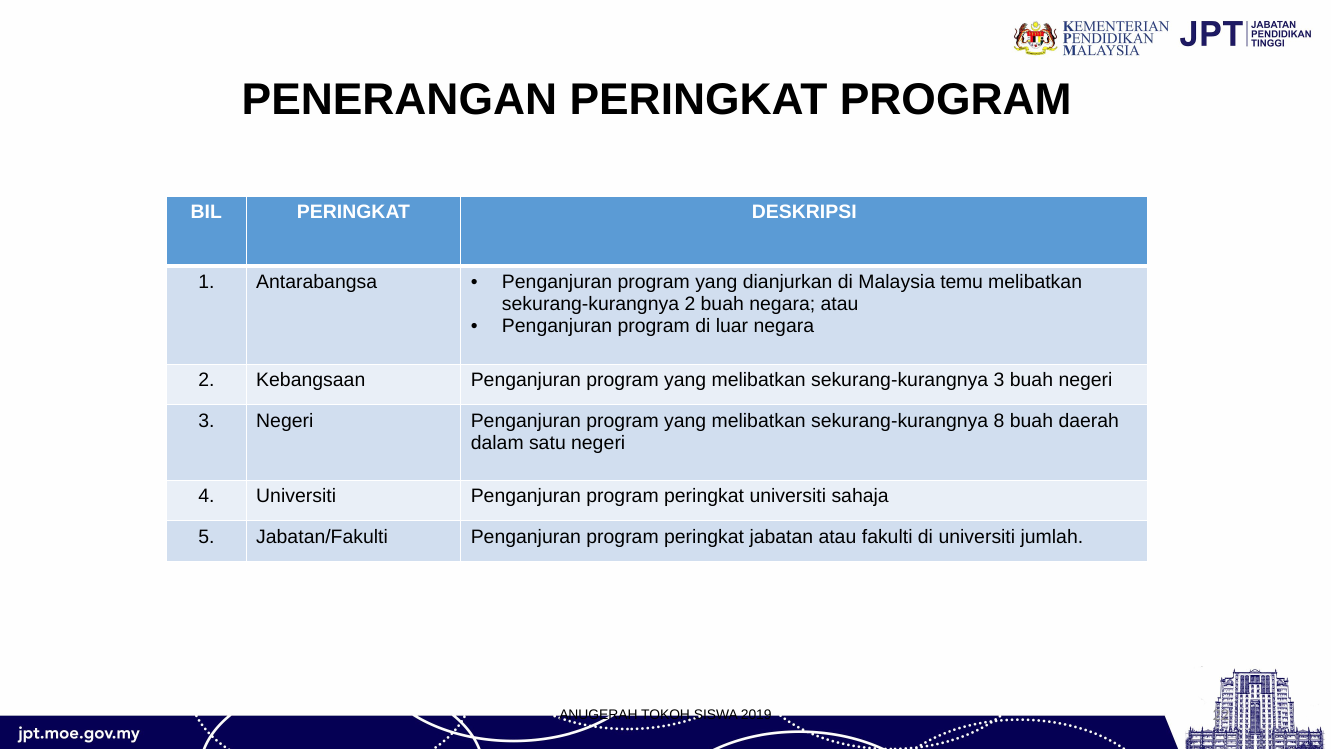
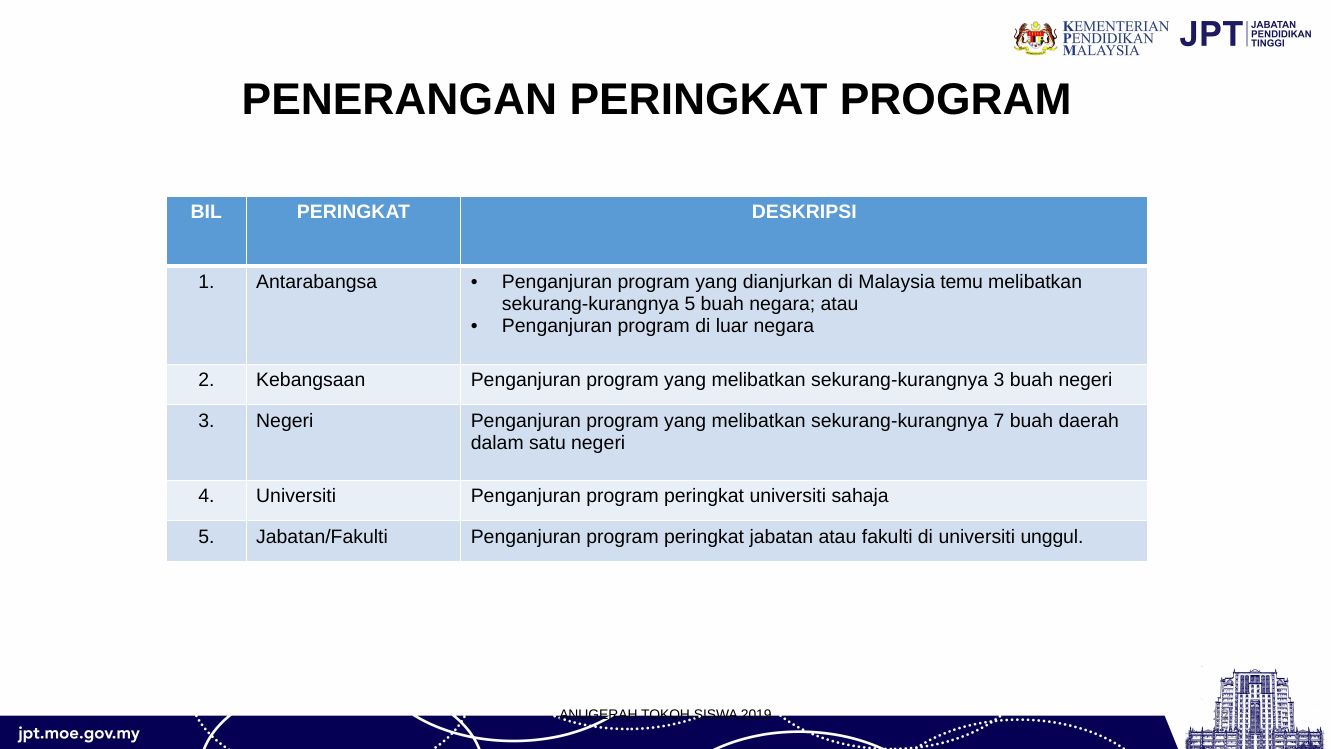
sekurang-kurangnya 2: 2 -> 5 (690, 304)
8: 8 -> 7 (999, 421)
jumlah: jumlah -> unggul (1052, 537)
